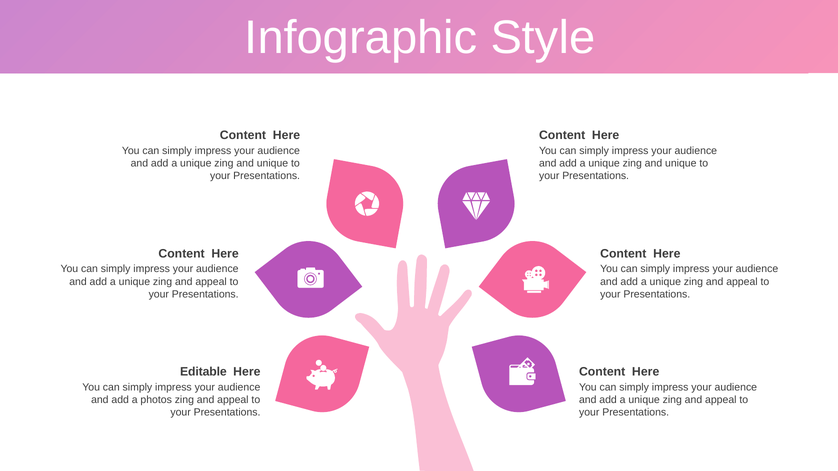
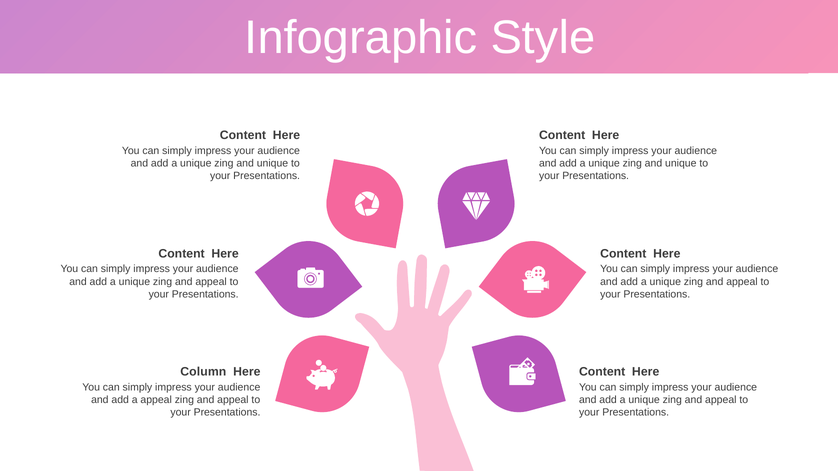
Editable: Editable -> Column (203, 372)
a photos: photos -> appeal (156, 400)
